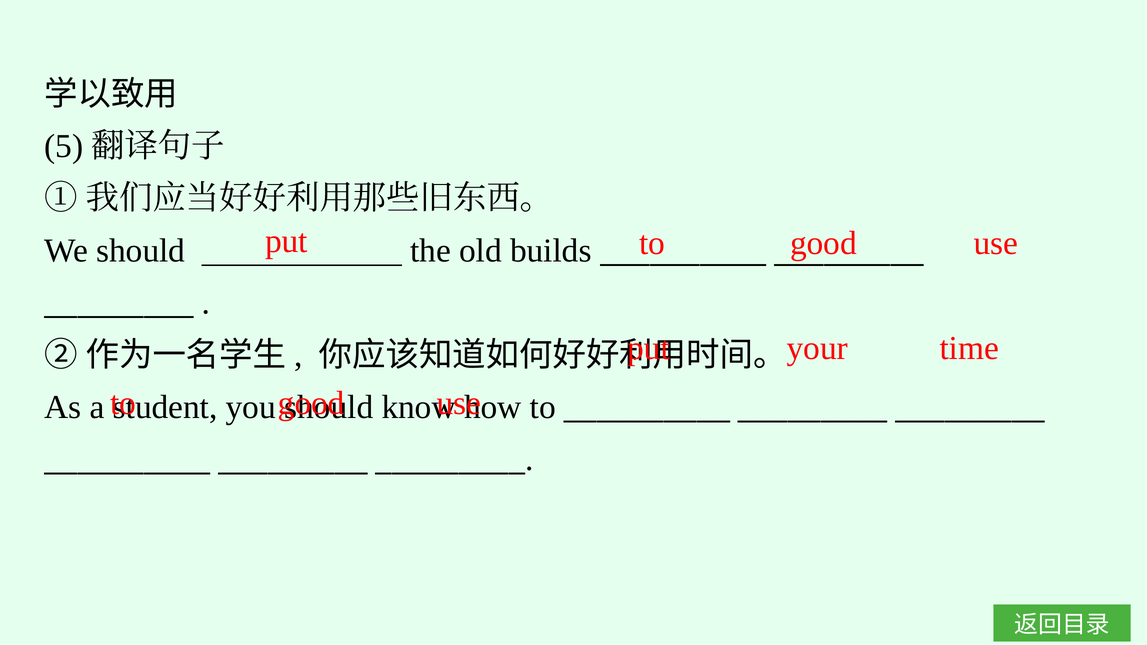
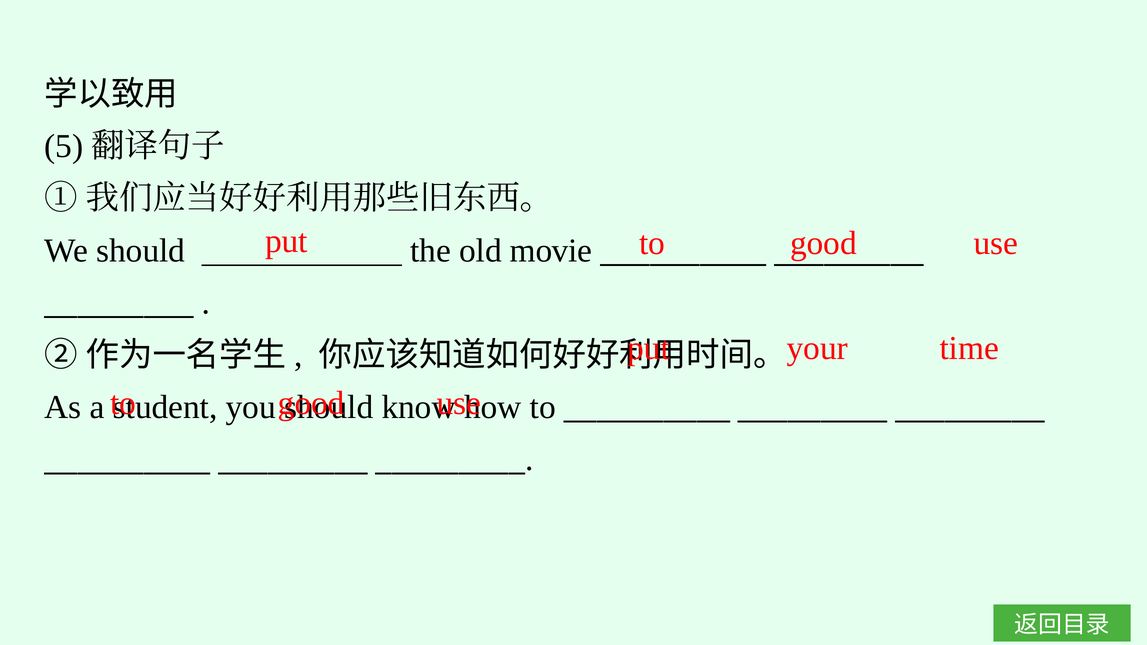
builds: builds -> movie (551, 251)
